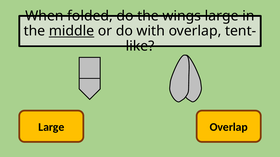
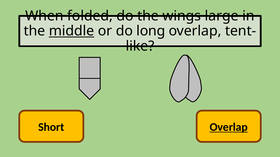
with: with -> long (151, 31)
Large: Large -> Short (51, 127)
Overlap underline: none -> present (229, 127)
